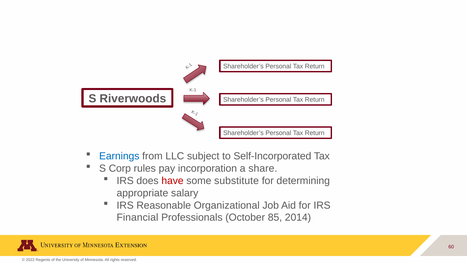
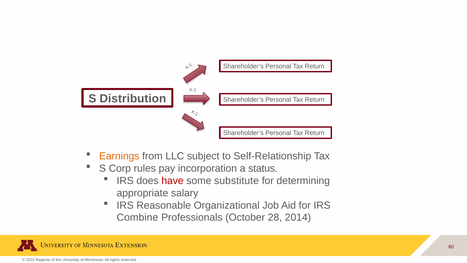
Riverwoods: Riverwoods -> Distribution (133, 98)
Earnings colour: blue -> orange (119, 156)
Self-Incorporated: Self-Incorporated -> Self-Relationship (272, 156)
share: share -> status (263, 168)
Financial: Financial -> Combine (137, 217)
85: 85 -> 28 (275, 217)
